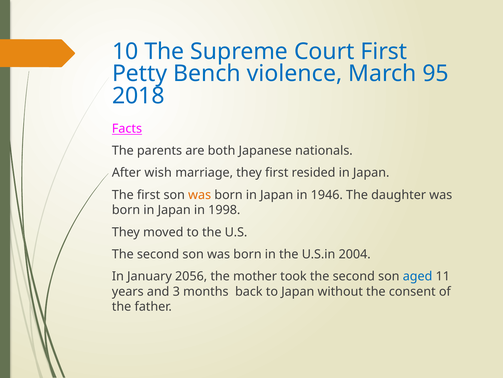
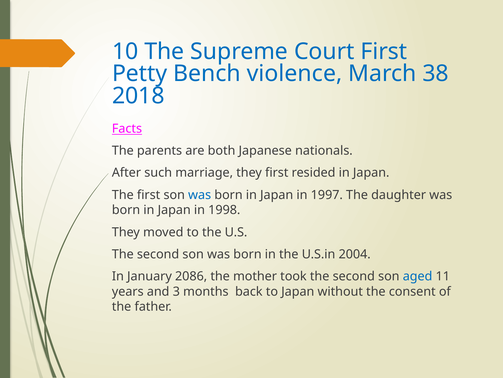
95: 95 -> 38 (436, 74)
wish: wish -> such (158, 172)
was colour: orange -> blue (200, 195)
1946: 1946 -> 1997 (327, 195)
2056: 2056 -> 2086 (191, 276)
